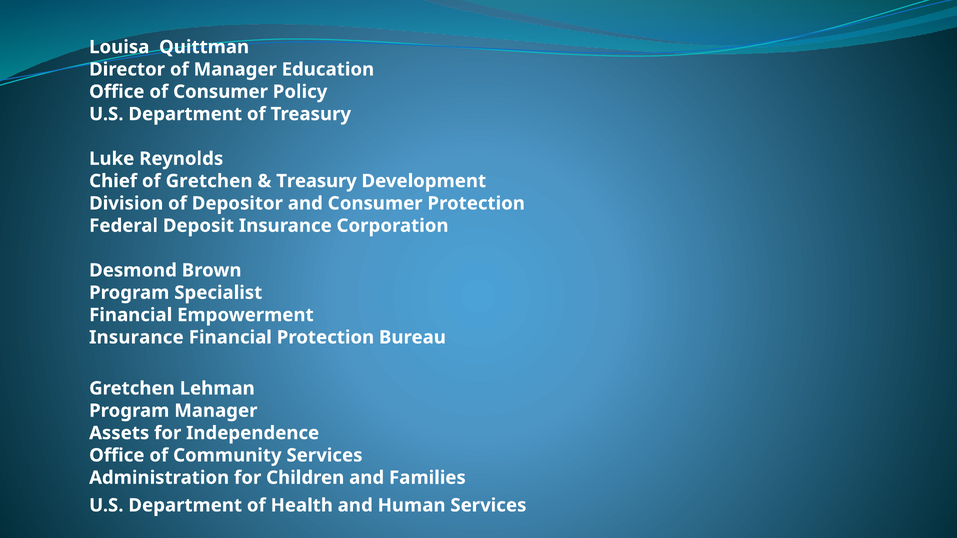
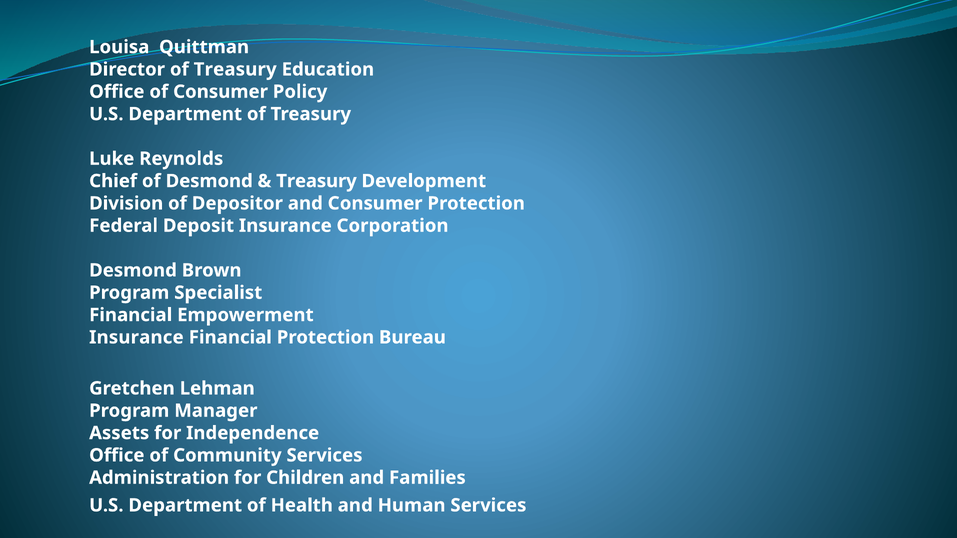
Director of Manager: Manager -> Treasury (235, 69)
of Gretchen: Gretchen -> Desmond (209, 181)
